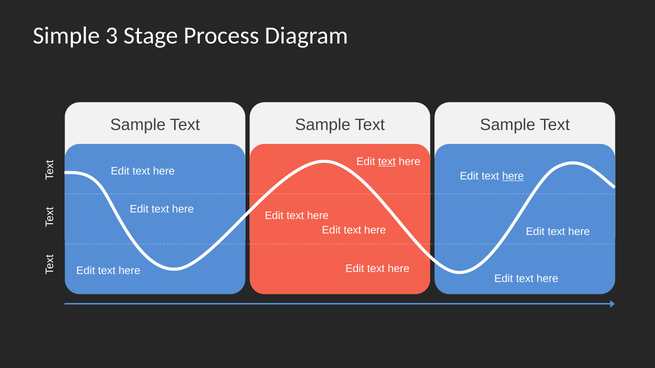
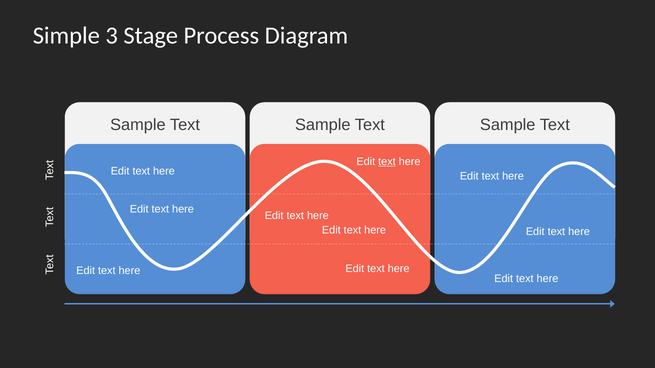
here underline: present -> none (513, 176)
